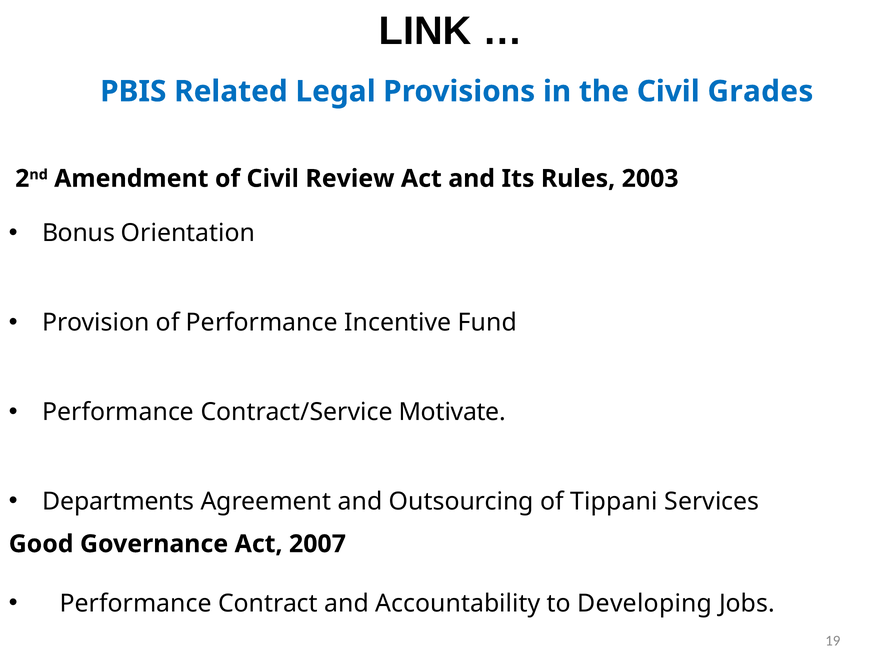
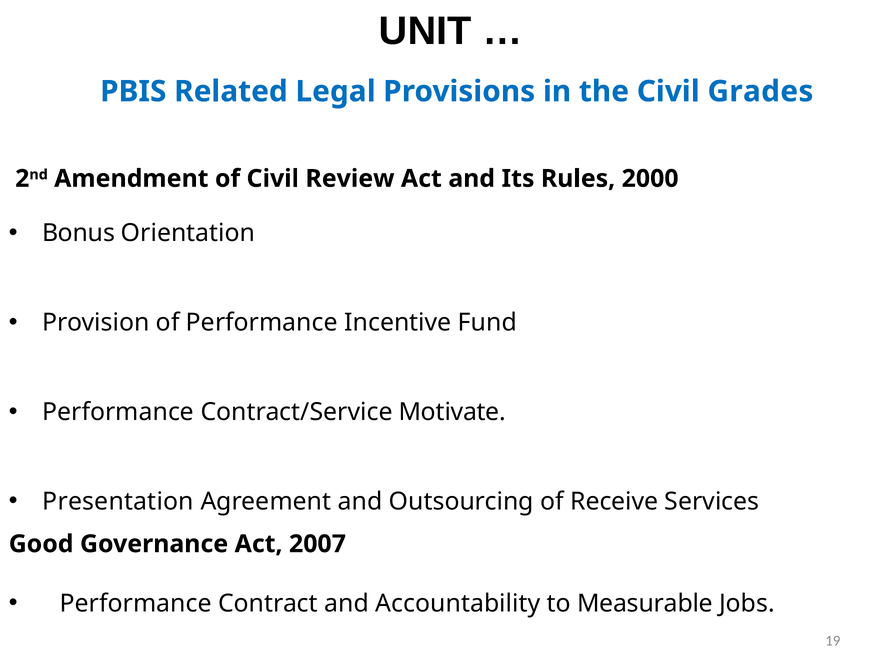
LINK: LINK -> UNIT (425, 31)
2003: 2003 -> 2000 (650, 178)
Departments: Departments -> Presentation (118, 501)
Tippani: Tippani -> Receive (614, 501)
Developing: Developing -> Measurable (645, 603)
